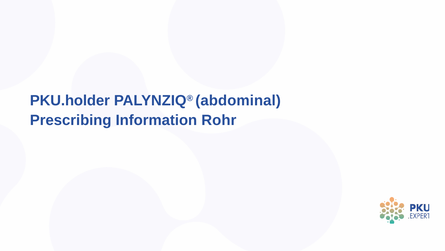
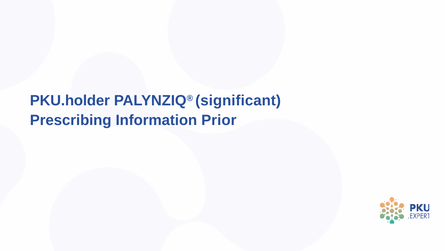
abdominal: abdominal -> significant (238, 100)
Rohr: Rohr -> Prior (219, 120)
